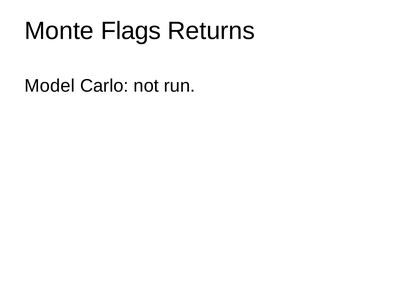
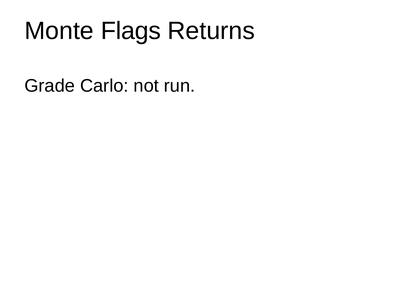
Model: Model -> Grade (50, 86)
